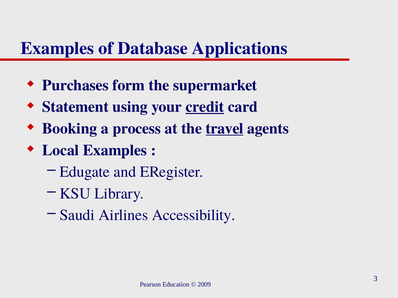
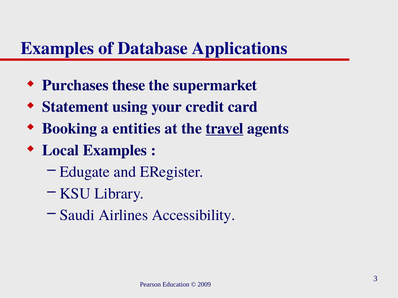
form: form -> these (129, 85)
credit underline: present -> none (205, 107)
process: process -> entities (137, 129)
